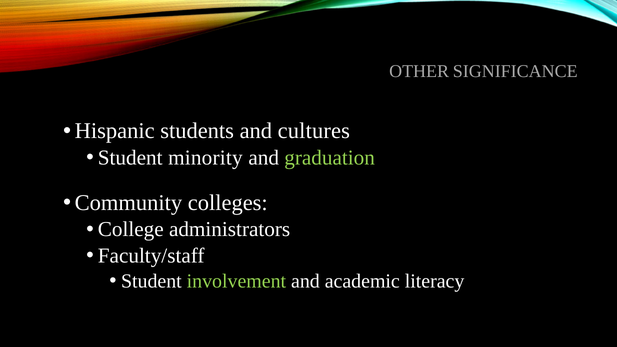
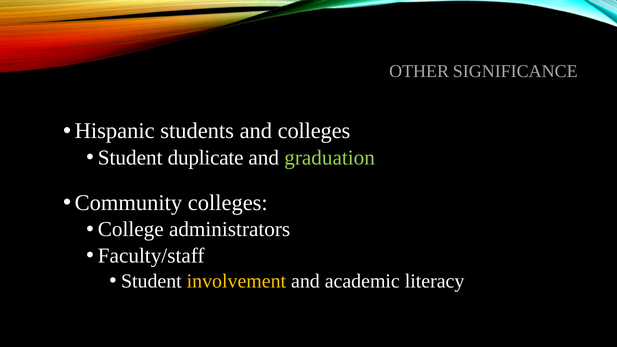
and cultures: cultures -> colleges (314, 131)
minority: minority -> duplicate (206, 158)
involvement colour: light green -> yellow (236, 281)
